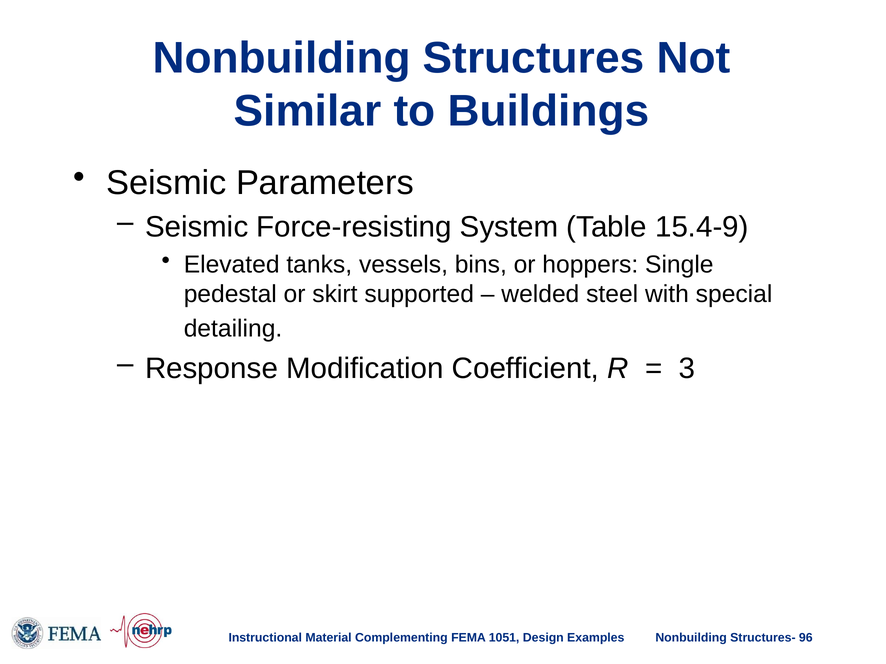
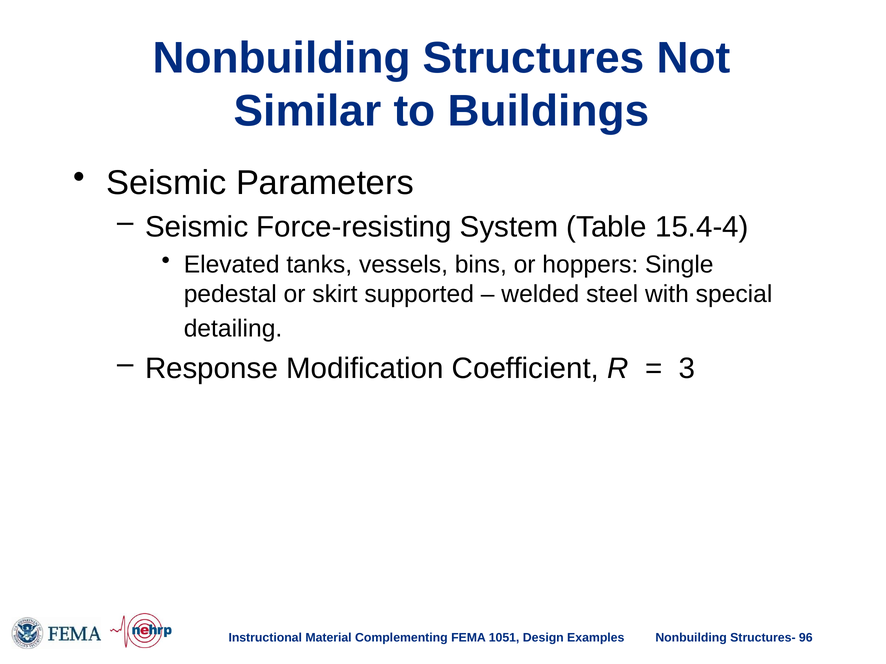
15.4-9: 15.4-9 -> 15.4-4 (702, 227)
